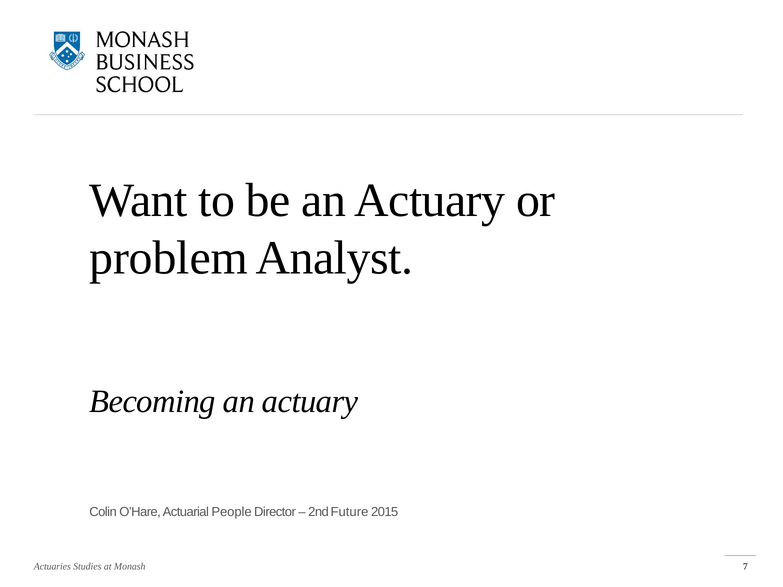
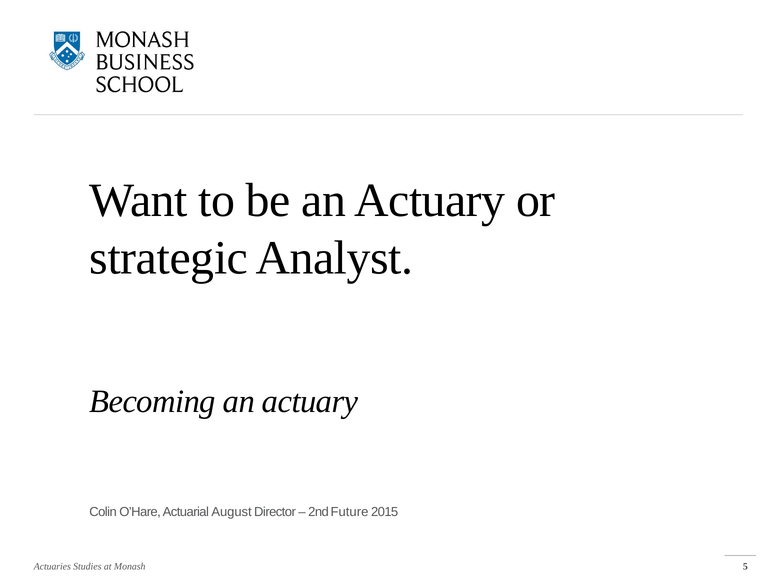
problem: problem -> strategic (169, 258)
People: People -> August (232, 512)
7: 7 -> 5 (745, 567)
